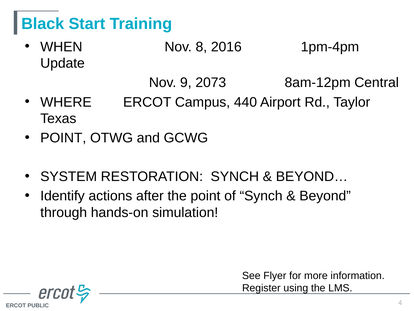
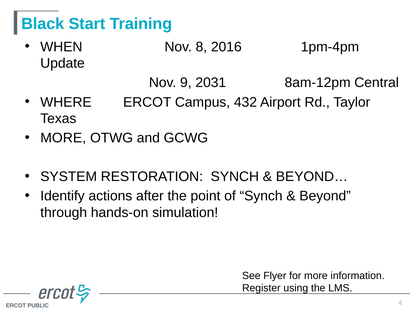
2073: 2073 -> 2031 (211, 83)
440: 440 -> 432 (245, 102)
POINT: POINT -> MORE (63, 138)
